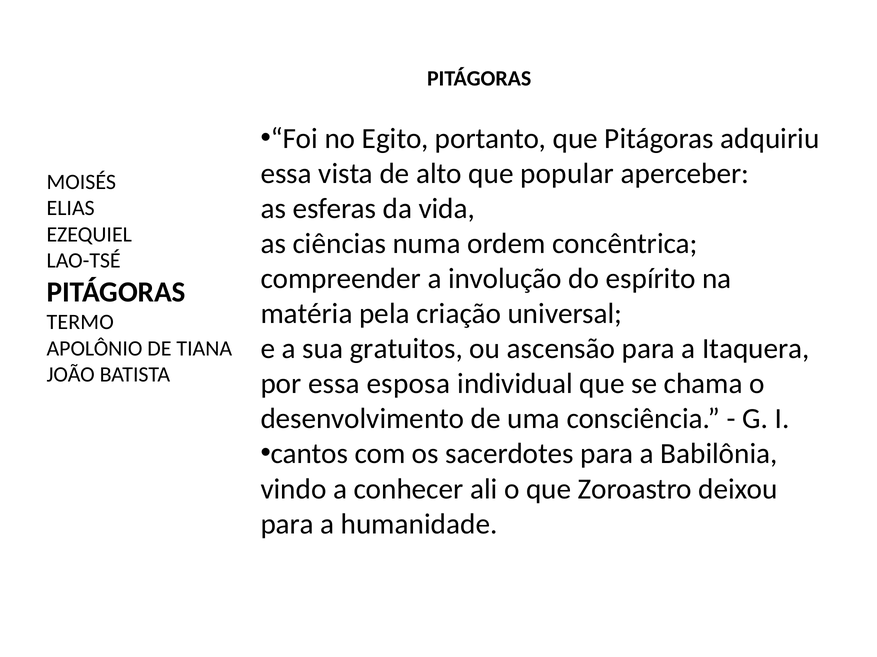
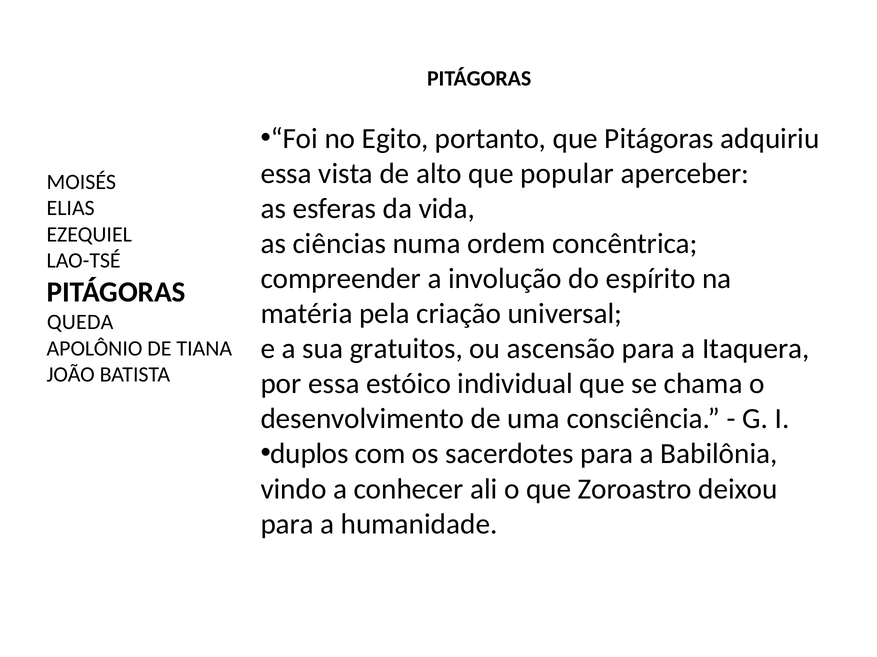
TERMO: TERMO -> QUEDA (80, 322)
esposa: esposa -> estóico (409, 384)
cantos: cantos -> duplos (309, 454)
